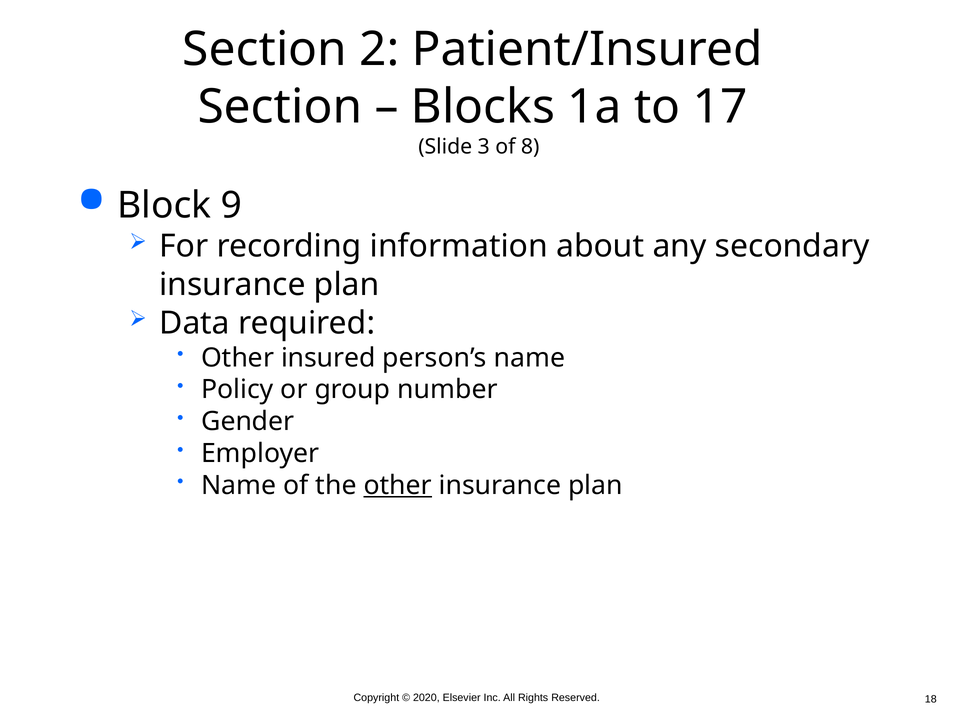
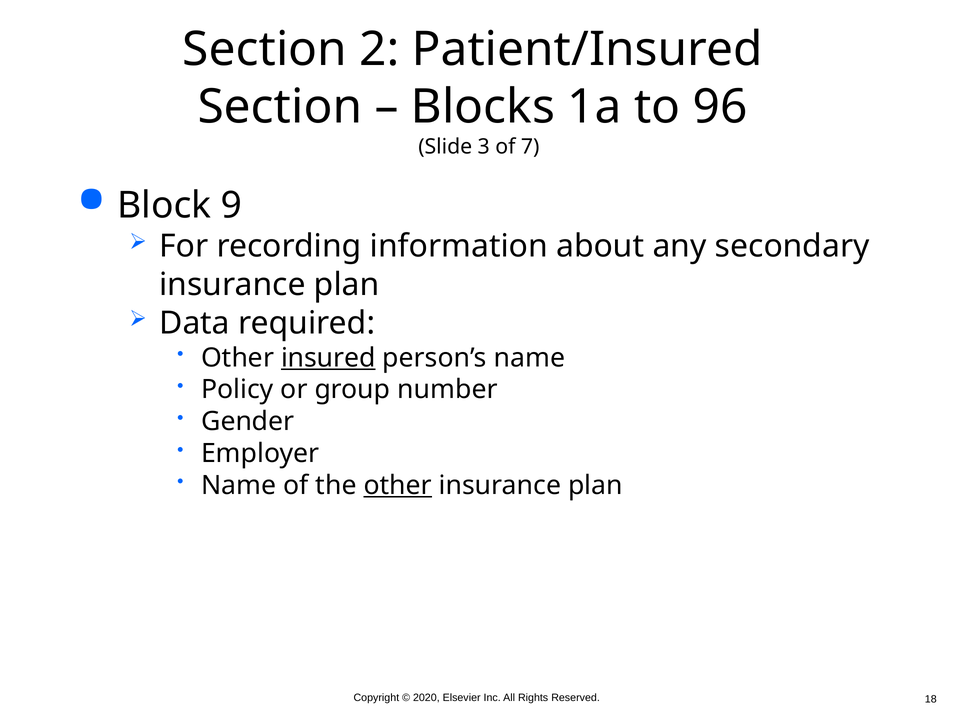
17: 17 -> 96 (720, 107)
8: 8 -> 7 (530, 147)
insured underline: none -> present (328, 358)
